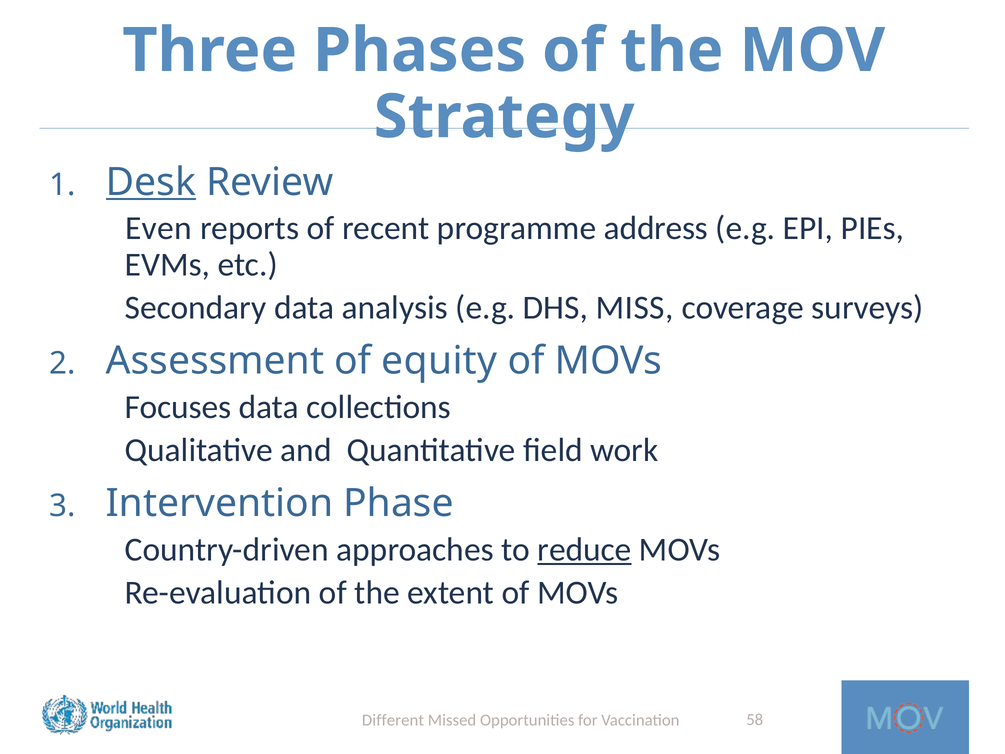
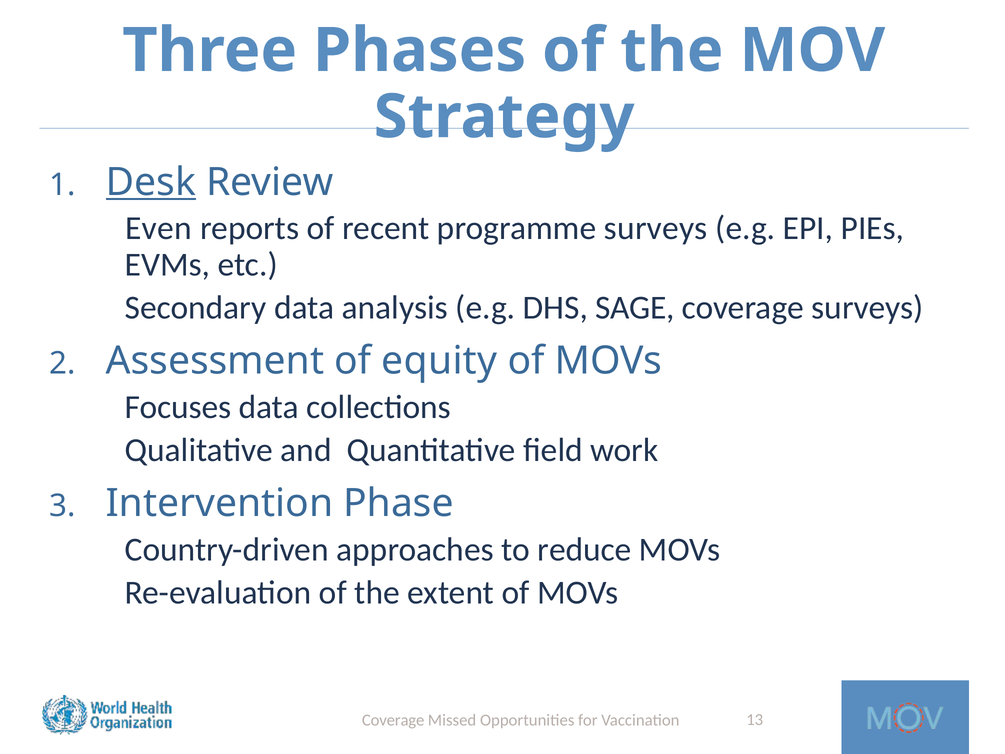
programme address: address -> surveys (656, 228)
MISS: MISS -> SAGE (635, 308)
reduce underline: present -> none (584, 549)
Different: Different -> Coverage (393, 720)
58: 58 -> 13 (755, 720)
